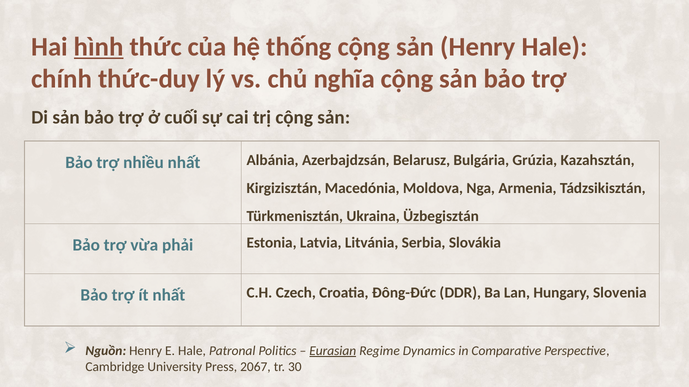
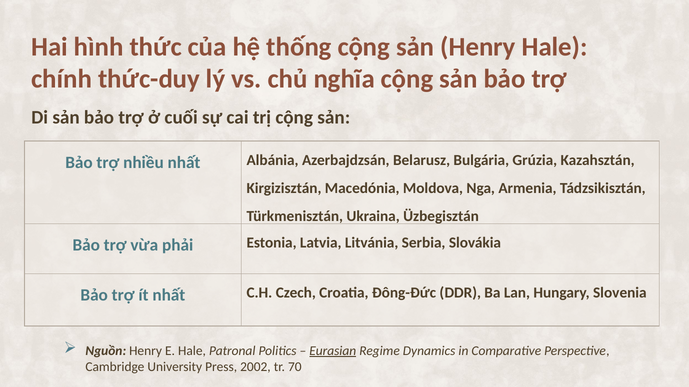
hình underline: present -> none (99, 47)
2067: 2067 -> 2002 (255, 367)
30: 30 -> 70 (295, 367)
